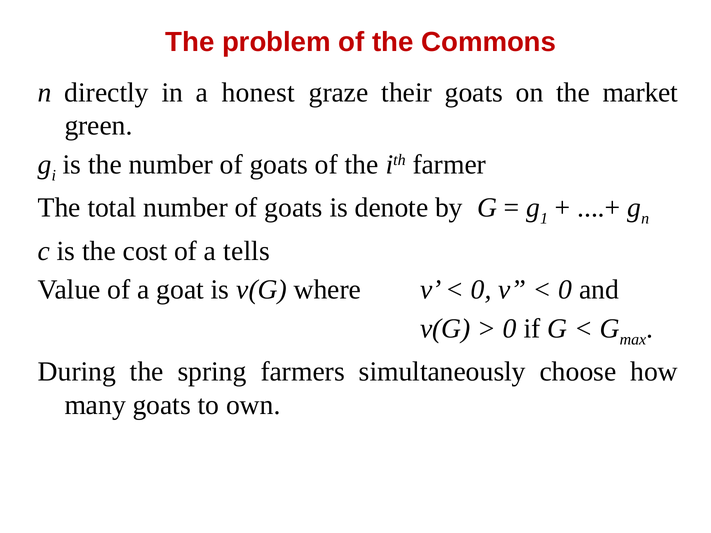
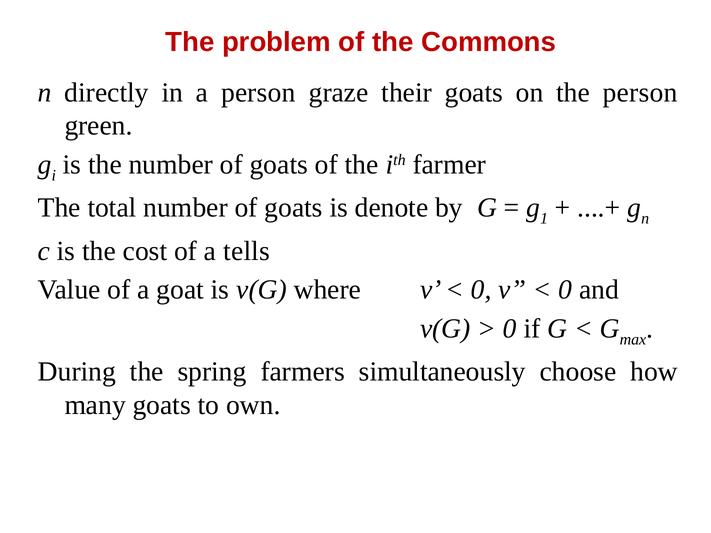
a honest: honest -> person (258, 93)
the market: market -> person (640, 93)
